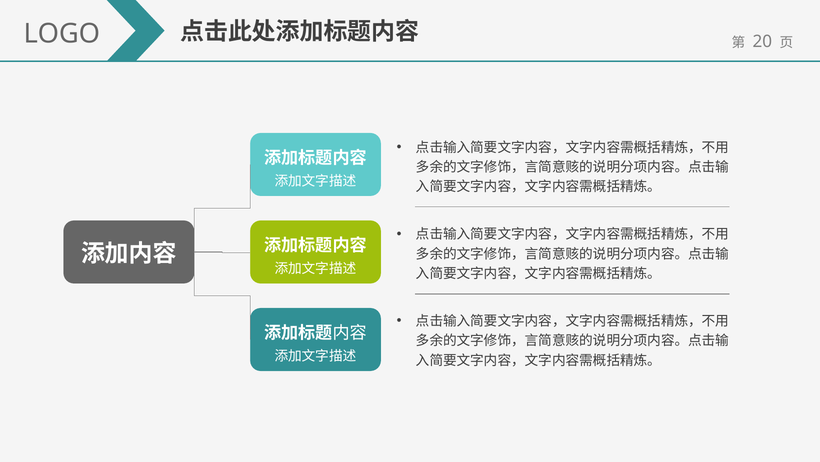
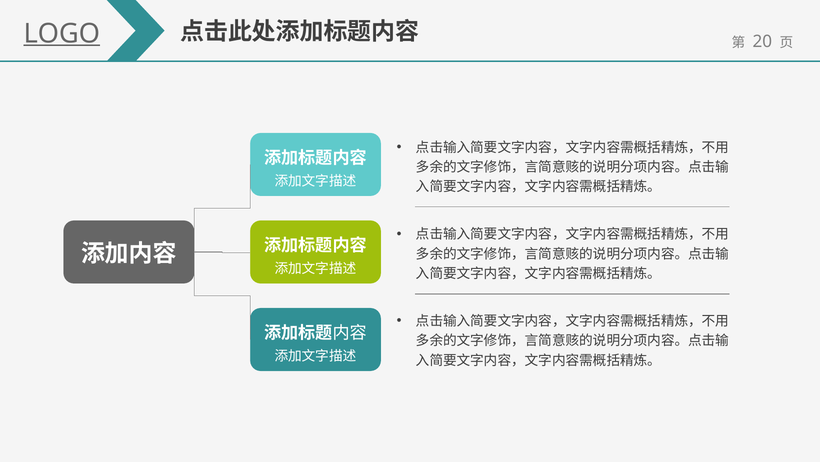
LOGO underline: none -> present (62, 34)
